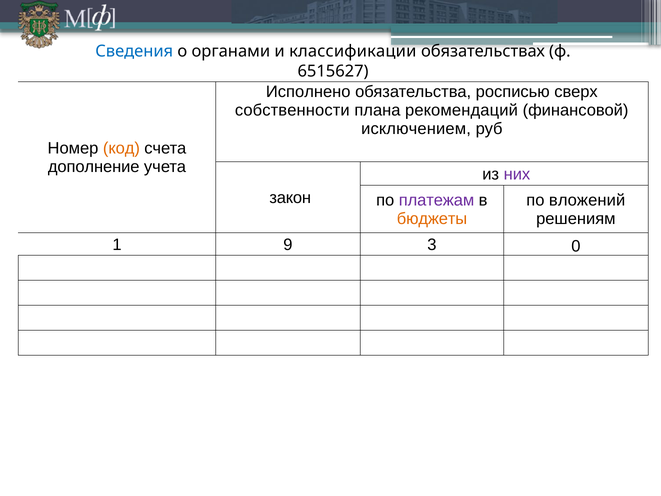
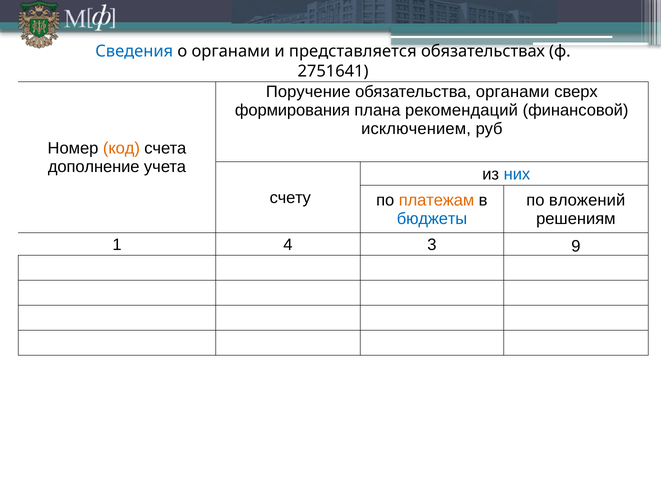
классификации: классификации -> представляется (353, 51)
6515627: 6515627 -> 2751641 (333, 71)
Исполнено: Исполнено -> Поручение (308, 92)
обязательства росписью: росписью -> органами (513, 92)
собственности: собственности -> формирования (292, 110)
них colour: purple -> blue (517, 174)
закон: закон -> счету (290, 198)
платежам colour: purple -> orange (437, 200)
бюджеты colour: orange -> blue (432, 219)
9: 9 -> 4 (288, 245)
0: 0 -> 9 (576, 246)
